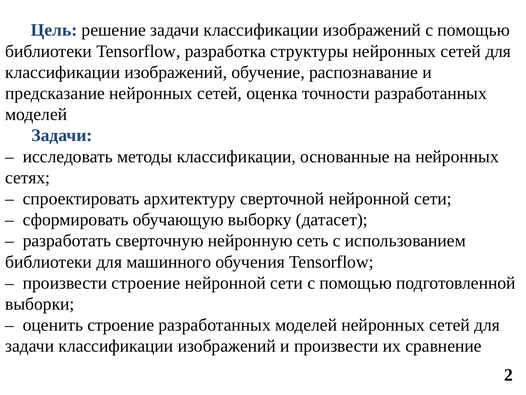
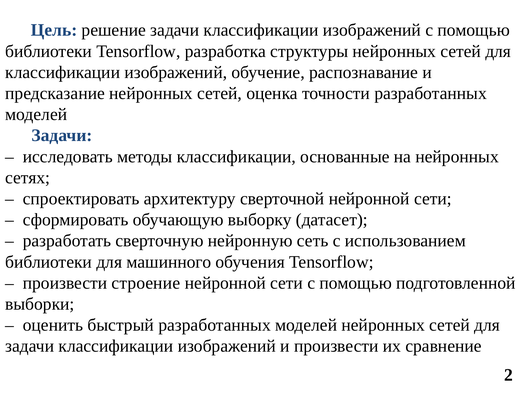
оценить строение: строение -> быстрый (121, 325)
